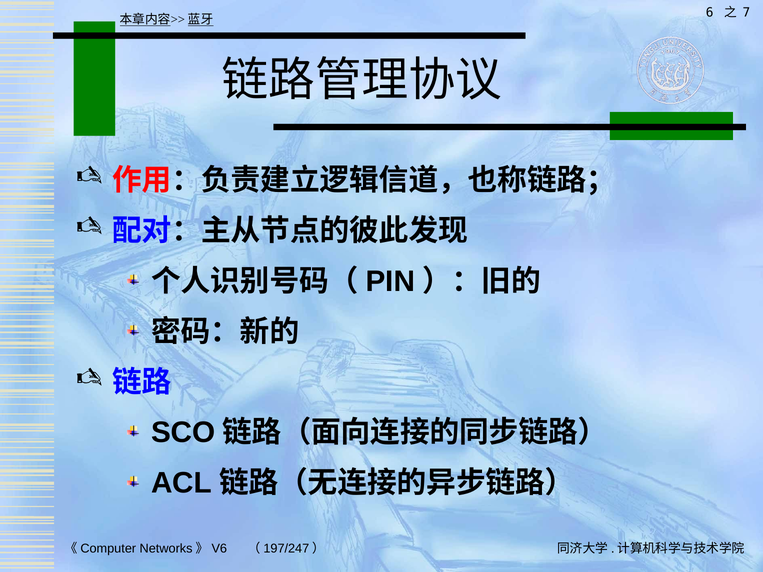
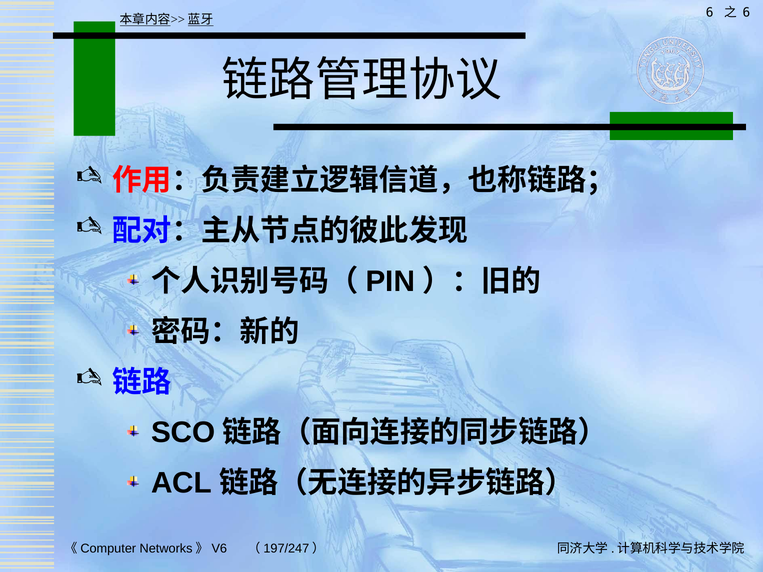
7: 7 -> 6 (746, 12)
